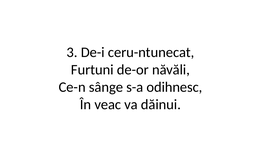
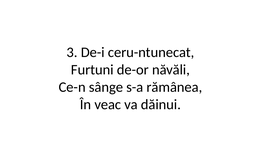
odihnesc: odihnesc -> rămânea (174, 87)
